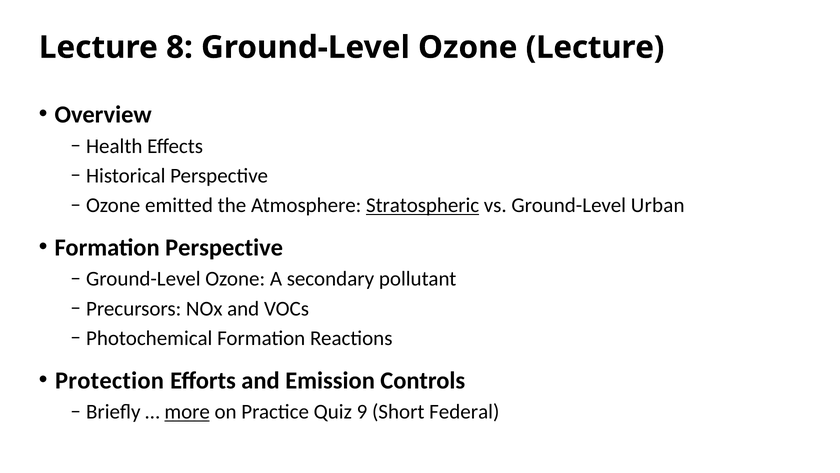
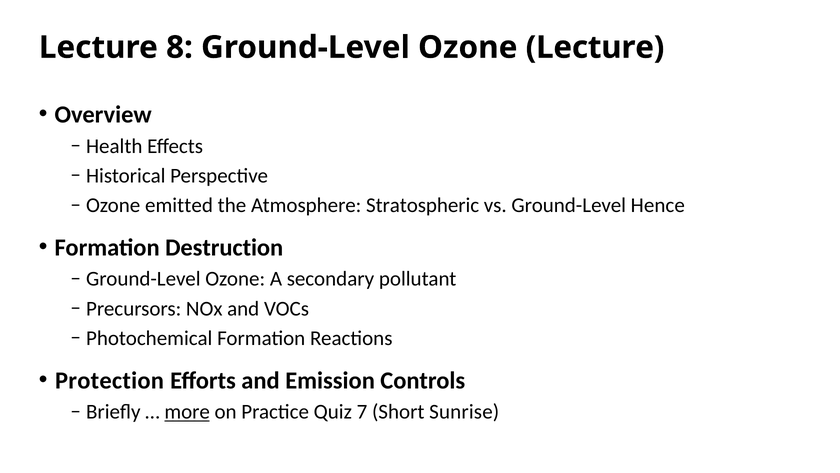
Stratospheric underline: present -> none (423, 205)
Urban: Urban -> Hence (658, 205)
Formation Perspective: Perspective -> Destruction (224, 247)
9: 9 -> 7 (362, 411)
Federal: Federal -> Sunrise (464, 411)
